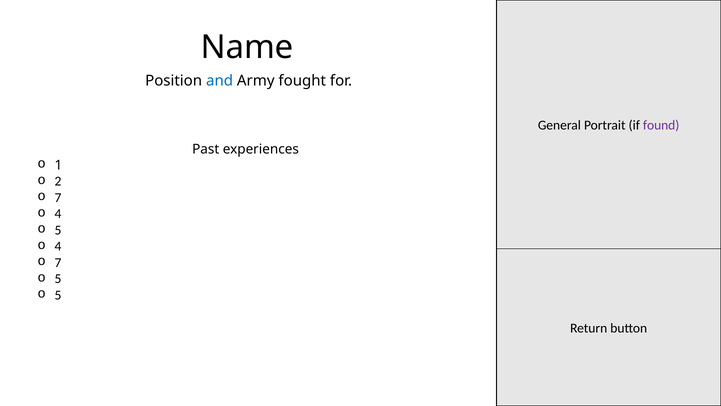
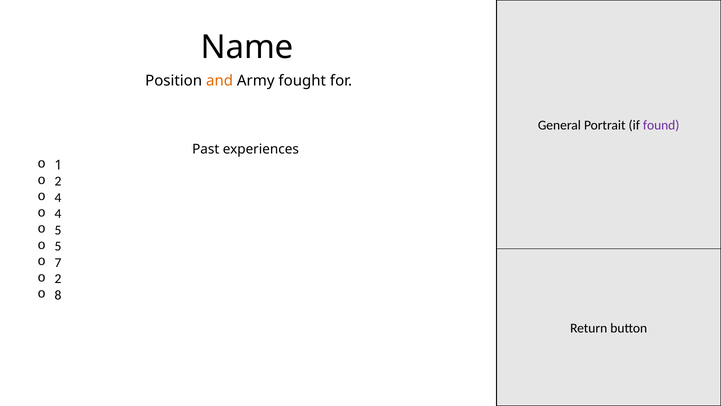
and colour: blue -> orange (220, 81)
7: 7 -> 4 (58, 198)
4: 4 -> 5 (58, 246)
5: 5 -> 2 (58, 279)
5: 5 -> 8 (58, 295)
